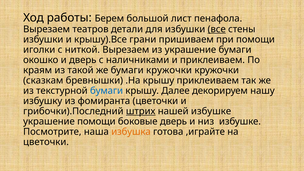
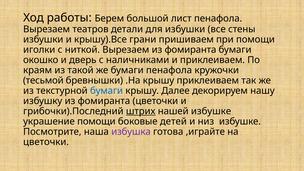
все underline: present -> none (217, 29)
Вырезаем из украшение: украшение -> фомиранта (190, 50)
бумаги кружочки: кружочки -> пенафола (169, 70)
сказкам: сказкам -> тесьмой (43, 80)
боковые дверь: дверь -> детей (173, 121)
избушка colour: orange -> purple (131, 132)
